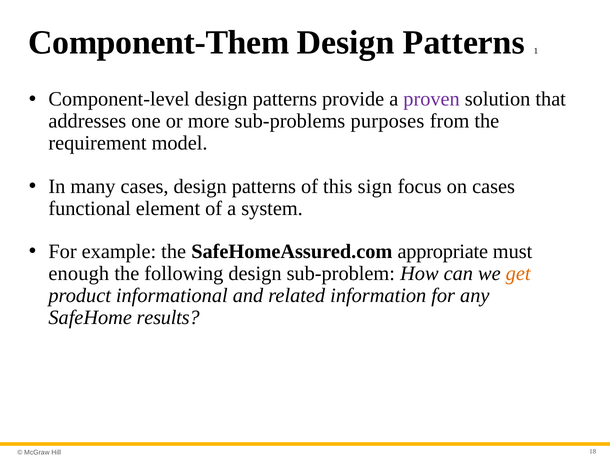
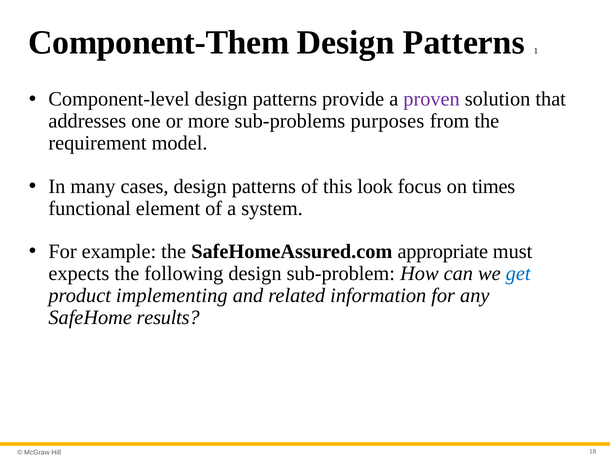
sign: sign -> look (375, 186)
on cases: cases -> times (494, 186)
enough: enough -> expects (79, 273)
get colour: orange -> blue (518, 273)
informational: informational -> implementing (172, 295)
